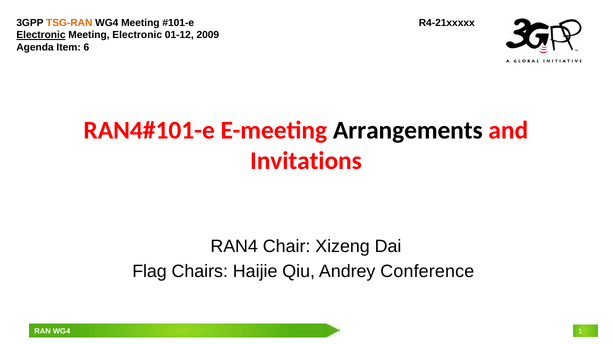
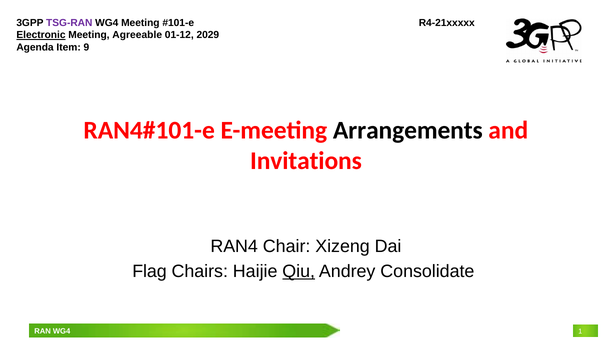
TSG-RAN colour: orange -> purple (69, 23)
Meeting Electronic: Electronic -> Agreeable (137, 35)
01-12 2009: 2009 -> 2029 (208, 35)
6: 6 -> 9 (86, 47)
Qiu underline: none -> present (299, 272)
Conference: Conference -> Consolidate (427, 272)
